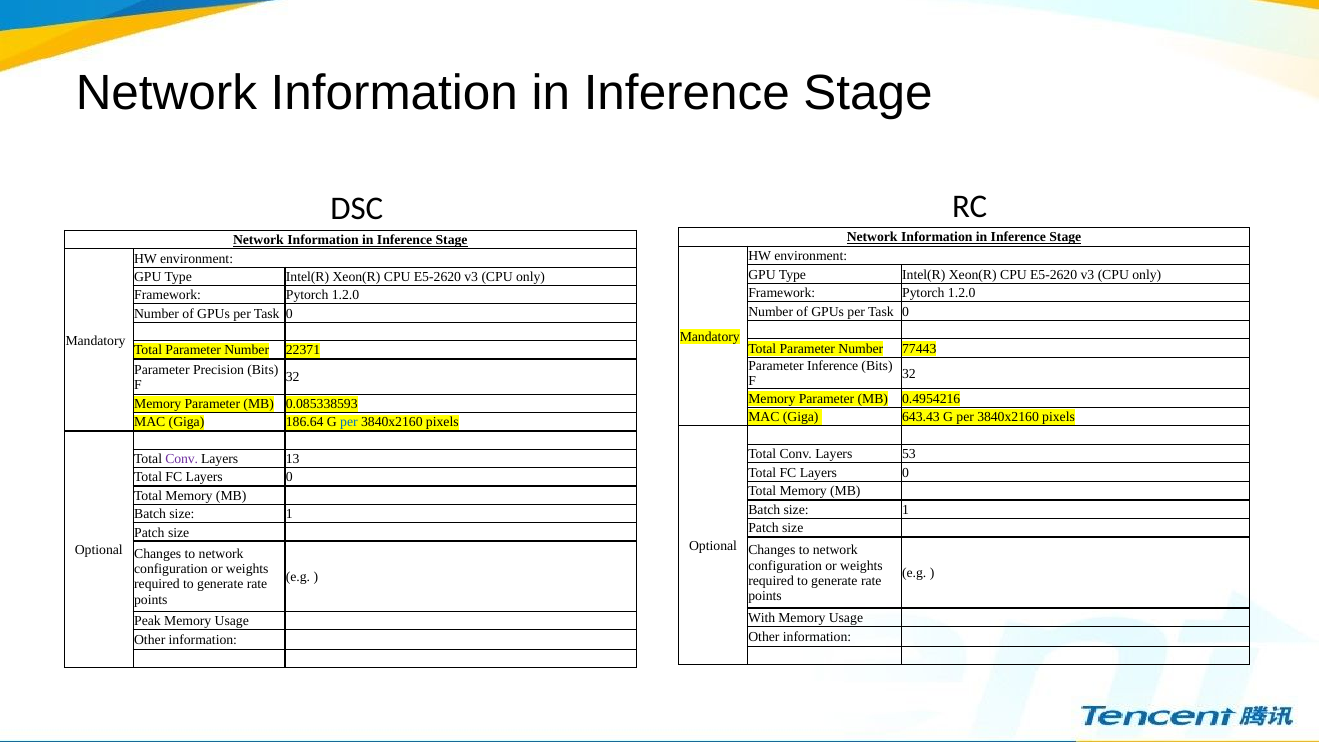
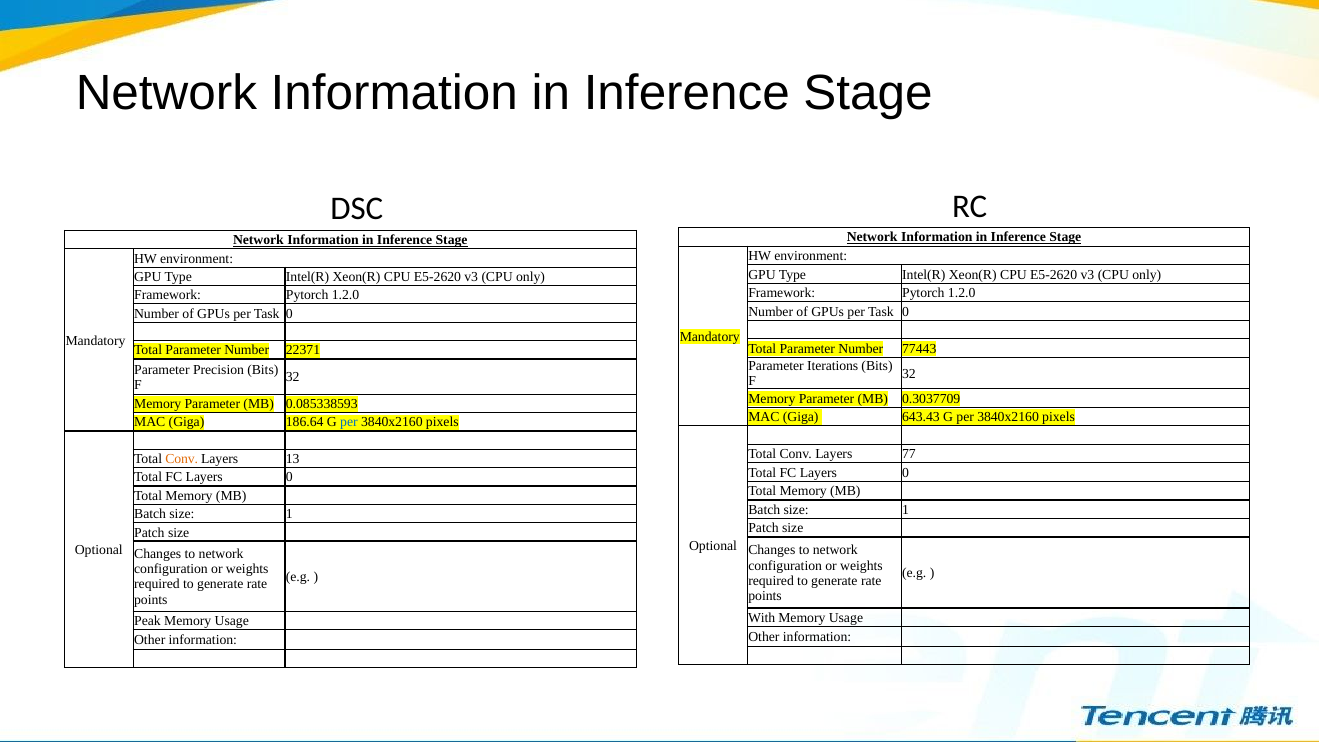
Parameter Inference: Inference -> Iterations (833, 366)
0.4954216: 0.4954216 -> 0.3037709 (931, 399)
53: 53 -> 77 (909, 454)
Conv colour: purple -> orange (182, 459)
